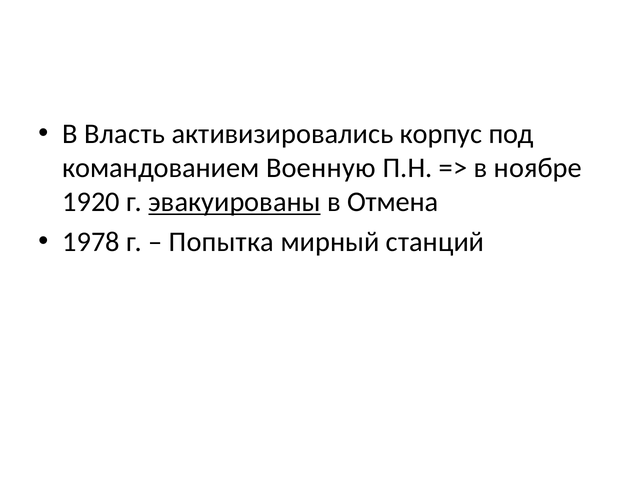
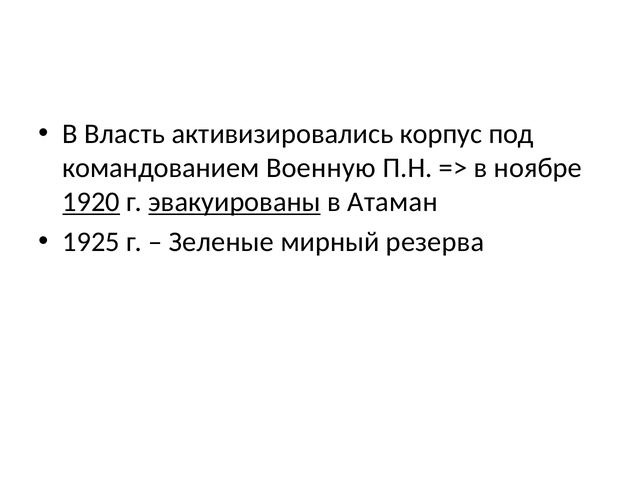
1920 underline: none -> present (91, 202)
Отмена: Отмена -> Атаман (393, 202)
1978: 1978 -> 1925 (91, 242)
Попытка: Попытка -> Зеленые (221, 242)
станций: станций -> резерва (435, 242)
